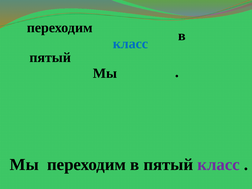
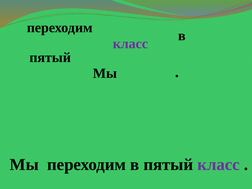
класс colour: blue -> purple (130, 44)
